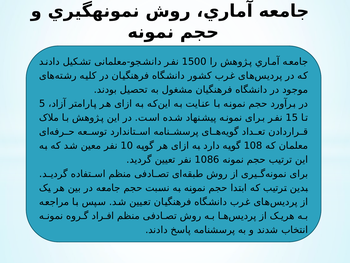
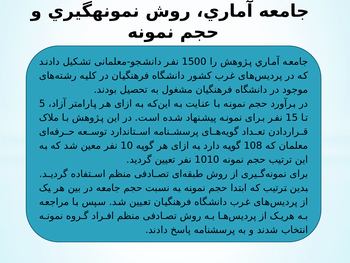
1086: 1086 -> 1010 (207, 159)
